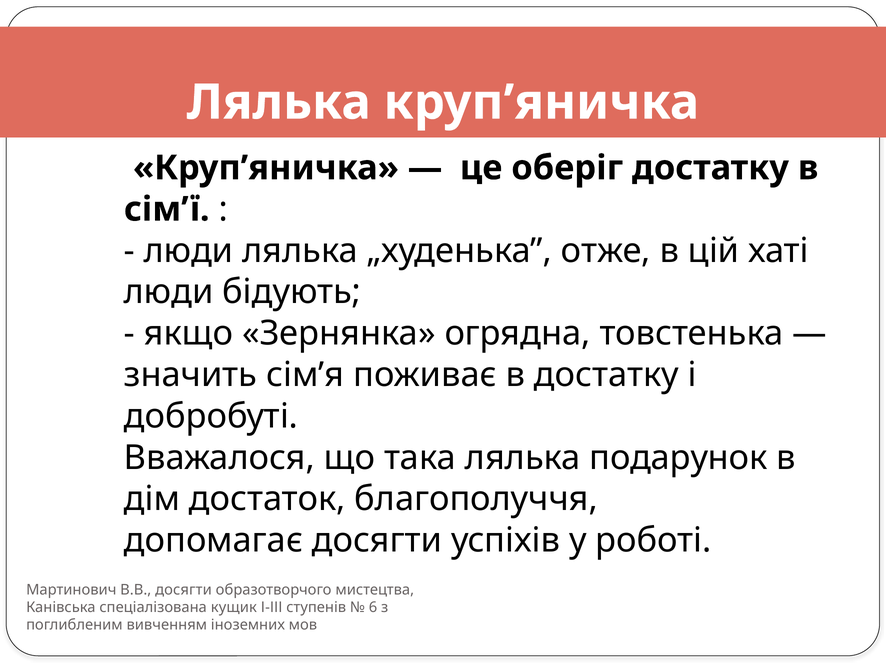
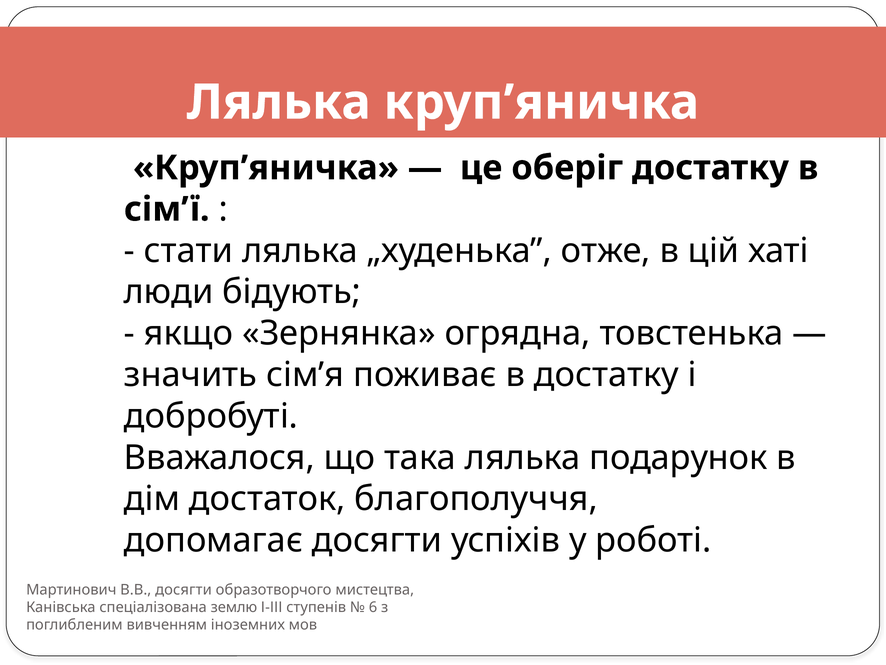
люди: люди -> стати (189, 250)
кущик: кущик -> землю (234, 607)
